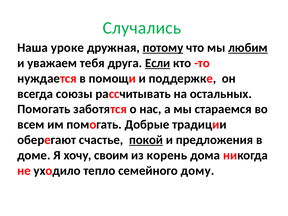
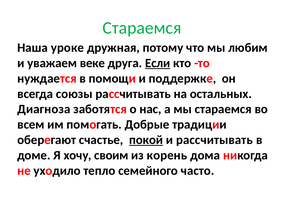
Случались: Случались -> Стараемся (142, 28)
потому underline: present -> none (163, 48)
любим underline: present -> none (248, 48)
тебя: тебя -> веке (92, 63)
Помогать: Помогать -> Диагноза (44, 109)
и предложения: предложения -> рассчитывать (214, 140)
дому: дому -> часто (198, 171)
